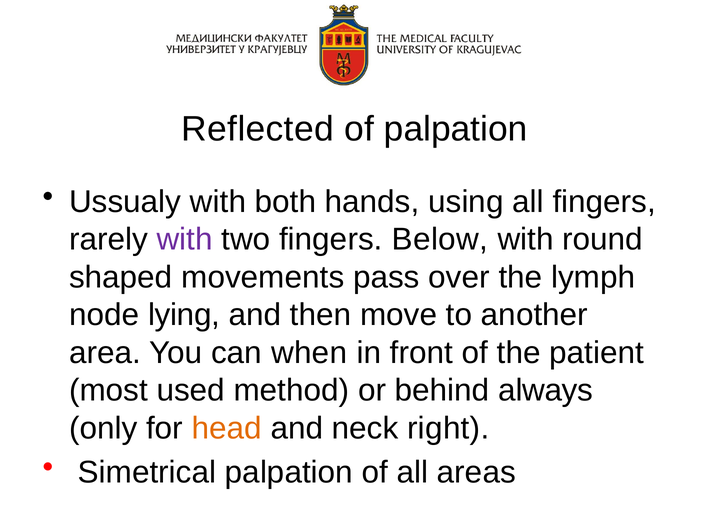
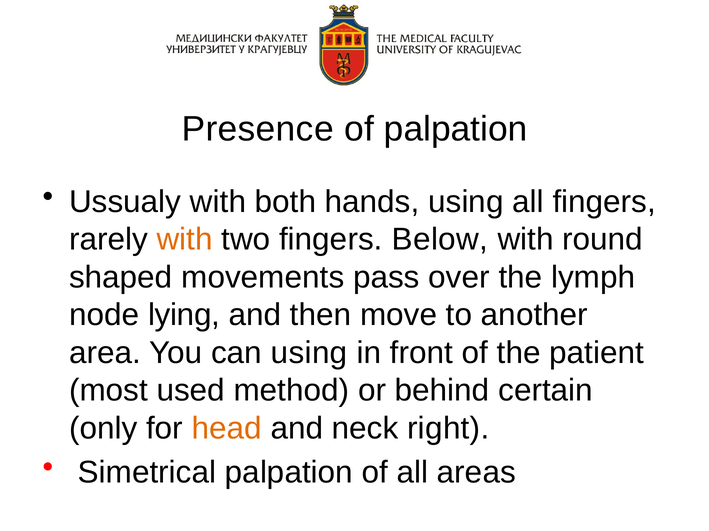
Reflected: Reflected -> Presence (258, 129)
with colour: purple -> orange (185, 240)
can when: when -> using (309, 353)
always: always -> certain (546, 391)
